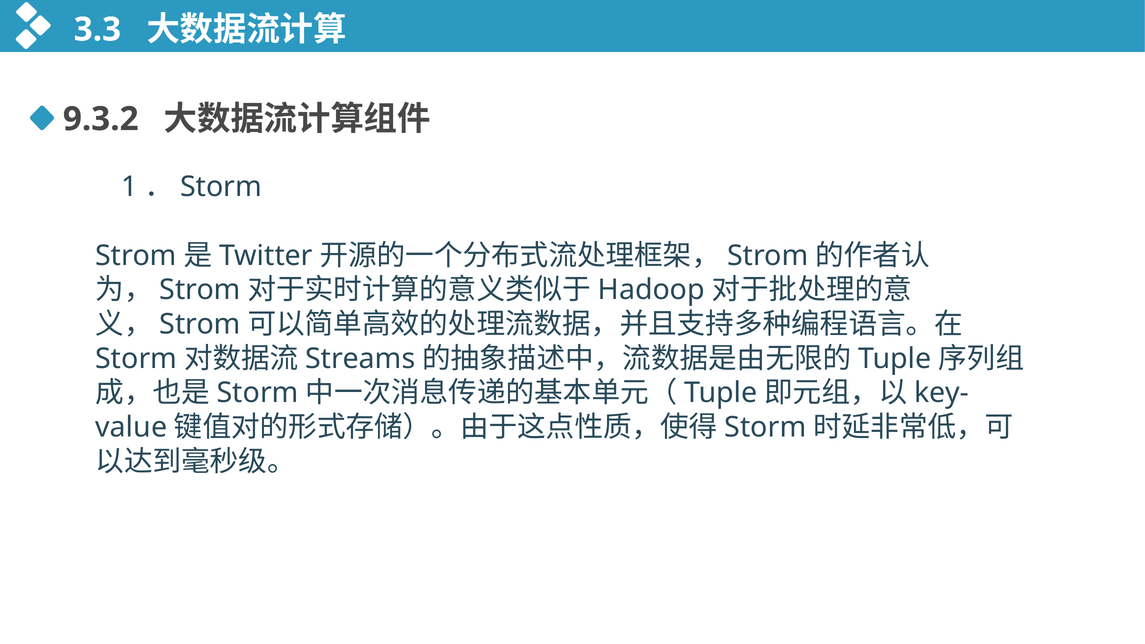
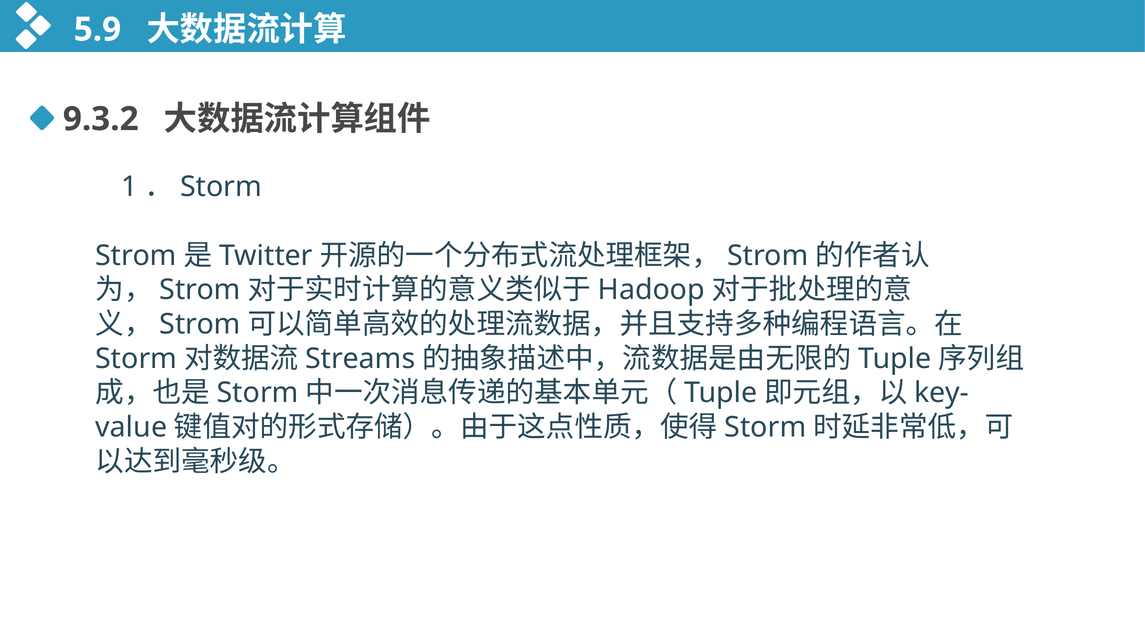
3.3: 3.3 -> 5.9 (97, 30)
